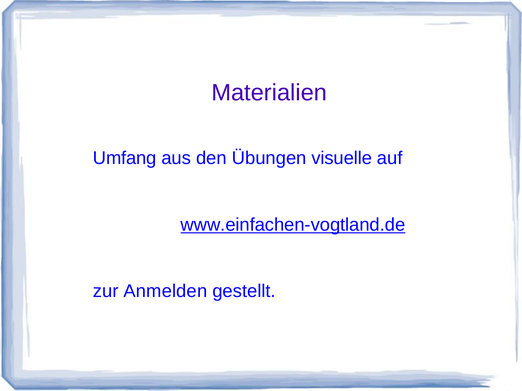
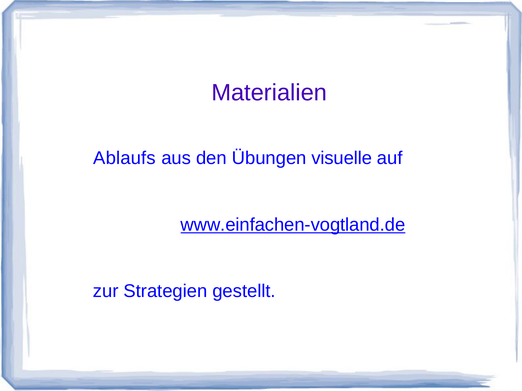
Umfang: Umfang -> Ablaufs (125, 158)
Anmelden: Anmelden -> Strategien (165, 291)
